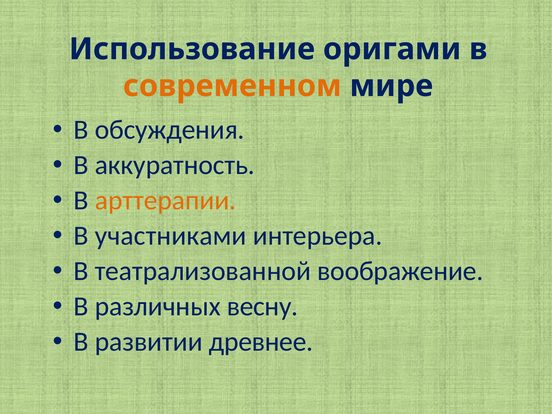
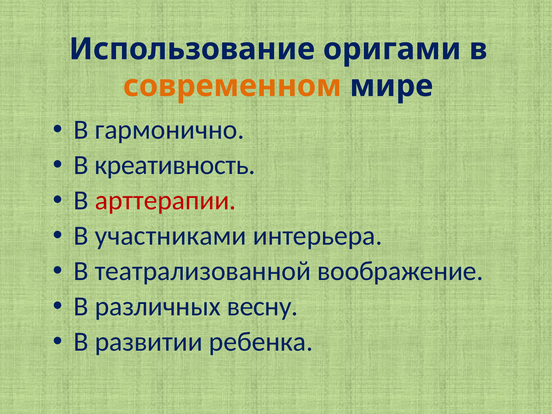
обсуждения: обсуждения -> гармонично (170, 130)
аккуратность: аккуратность -> креативность (175, 165)
арттерапии colour: orange -> red (166, 200)
древнее: древнее -> ребенка (261, 342)
